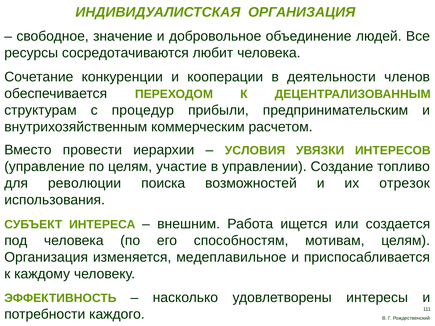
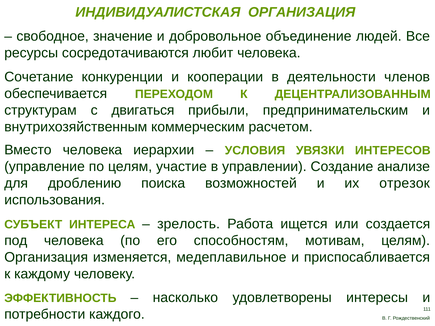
процедур: процедур -> двигаться (143, 110)
Вместо провести: провести -> человека (92, 150)
топливо: топливо -> анализе (404, 167)
революции: революции -> дроблению (85, 183)
внешним: внешним -> зрелость (189, 224)
